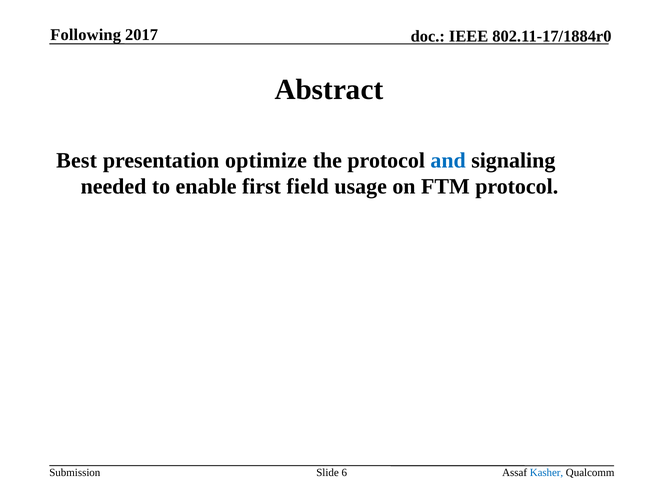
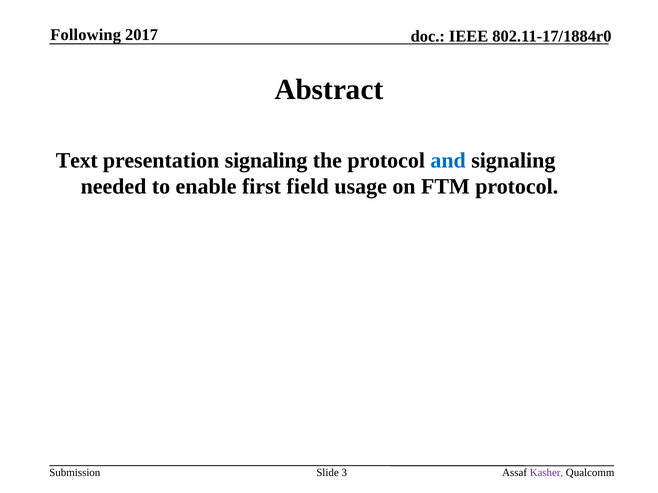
Best: Best -> Text (77, 161)
presentation optimize: optimize -> signaling (266, 161)
6: 6 -> 3 (344, 473)
Kasher colour: blue -> purple (546, 473)
